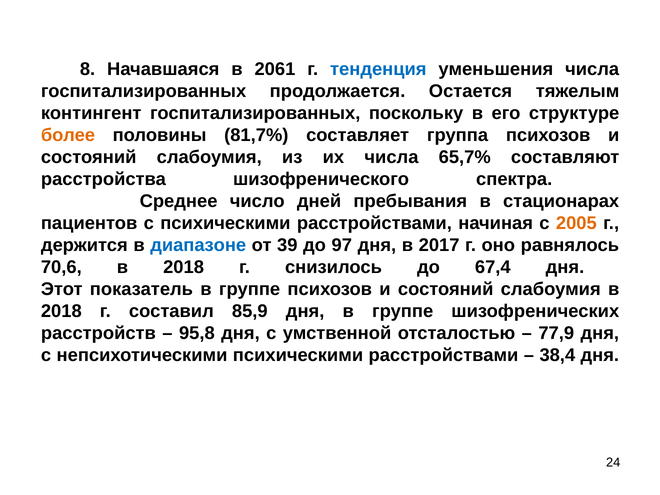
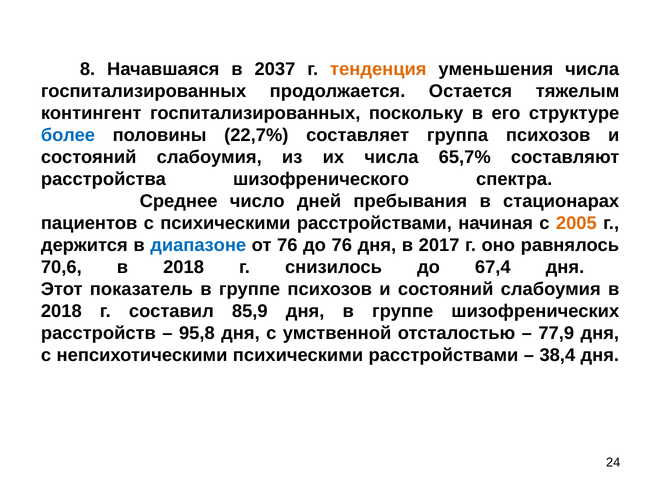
2061: 2061 -> 2037 (275, 69)
тенденция colour: blue -> orange (378, 69)
более colour: orange -> blue (68, 135)
81,7%: 81,7% -> 22,7% (256, 135)
от 39: 39 -> 76 (287, 245)
до 97: 97 -> 76 (342, 245)
